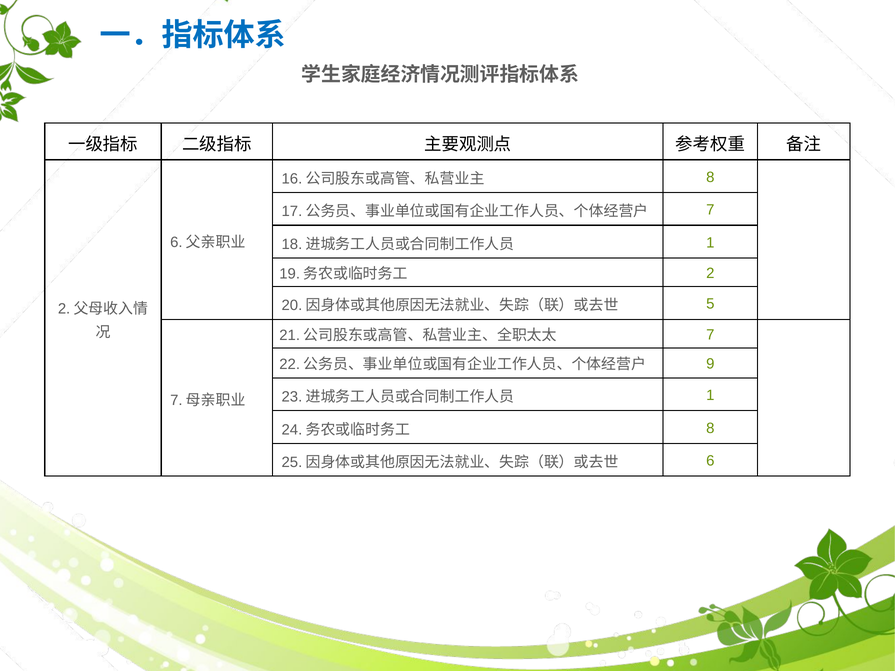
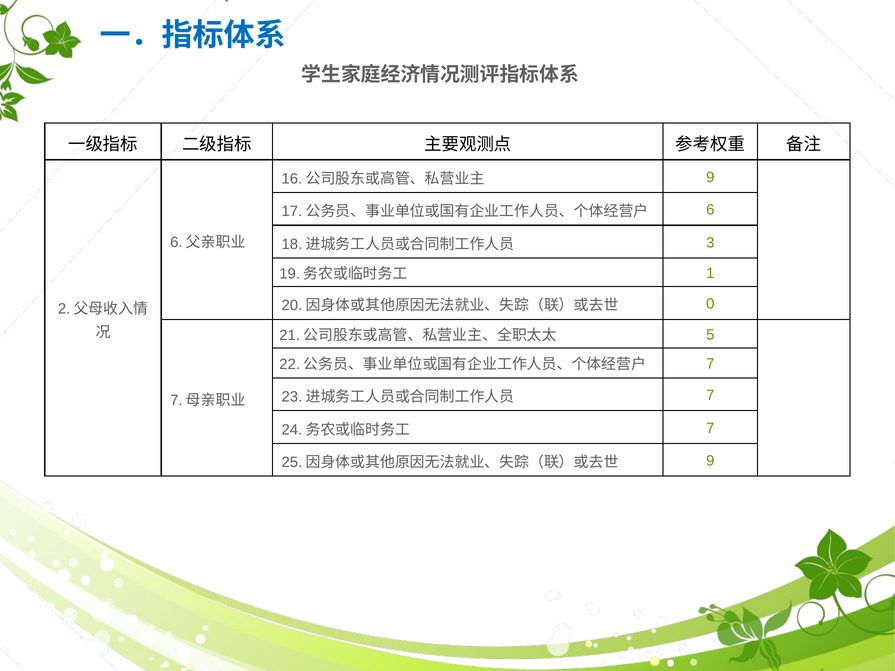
8: 8 -> 9 (710, 177)
7: 7 -> 6 (710, 210)
1: 1 -> 3 (710, 243)
2: 2 -> 1 (710, 274)
5: 5 -> 0 (710, 304)
7: 7 -> 5 (710, 335)
9: 9 -> 7 (710, 364)
1: 1 -> 7 (710, 396)
8: 8 -> 7 (710, 428)
6: 6 -> 9 (710, 461)
